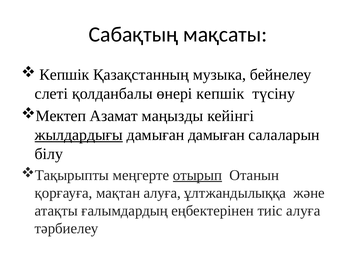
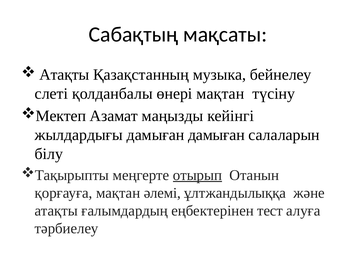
Кепшік: Кепшік -> Атақты (64, 75)
өнері кепшік: кепшік -> мақтан (220, 94)
жылдардығы underline: present -> none (79, 135)
мақтан алуға: алуға -> әлемі (162, 193)
тиіс: тиіс -> тест (270, 211)
